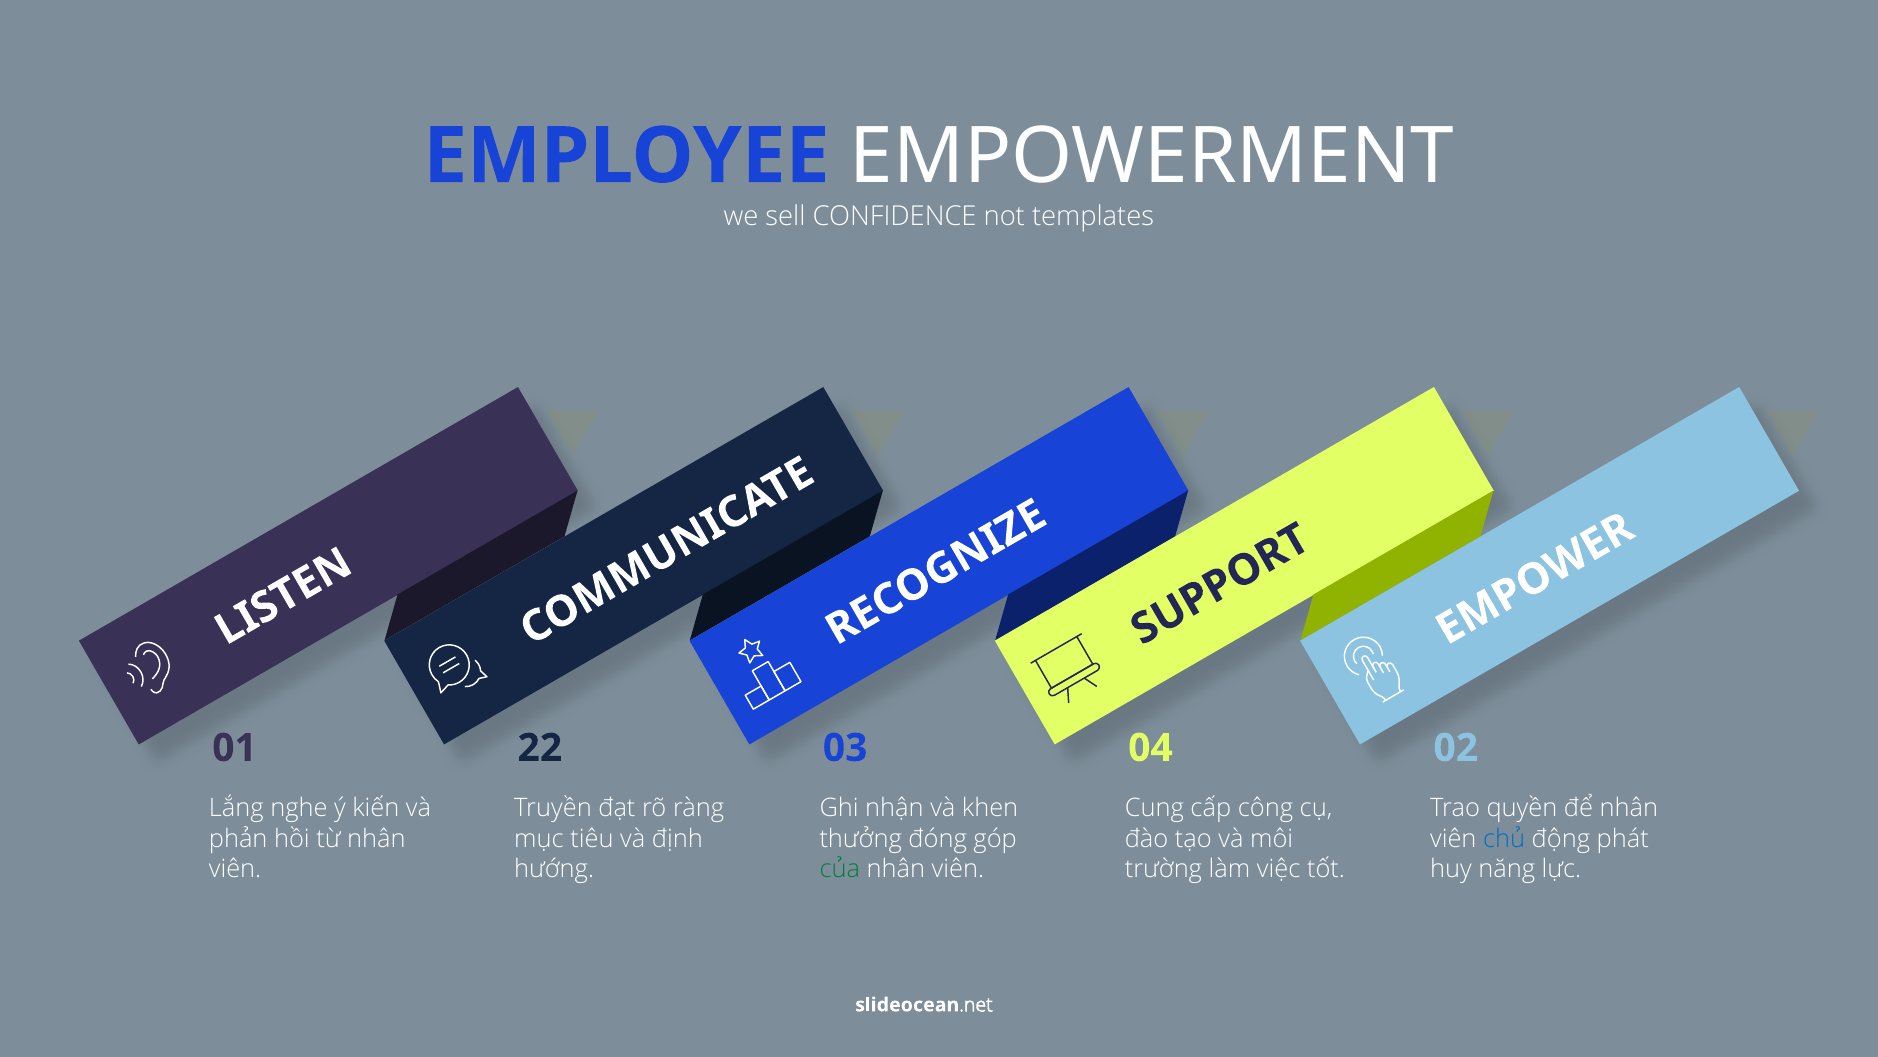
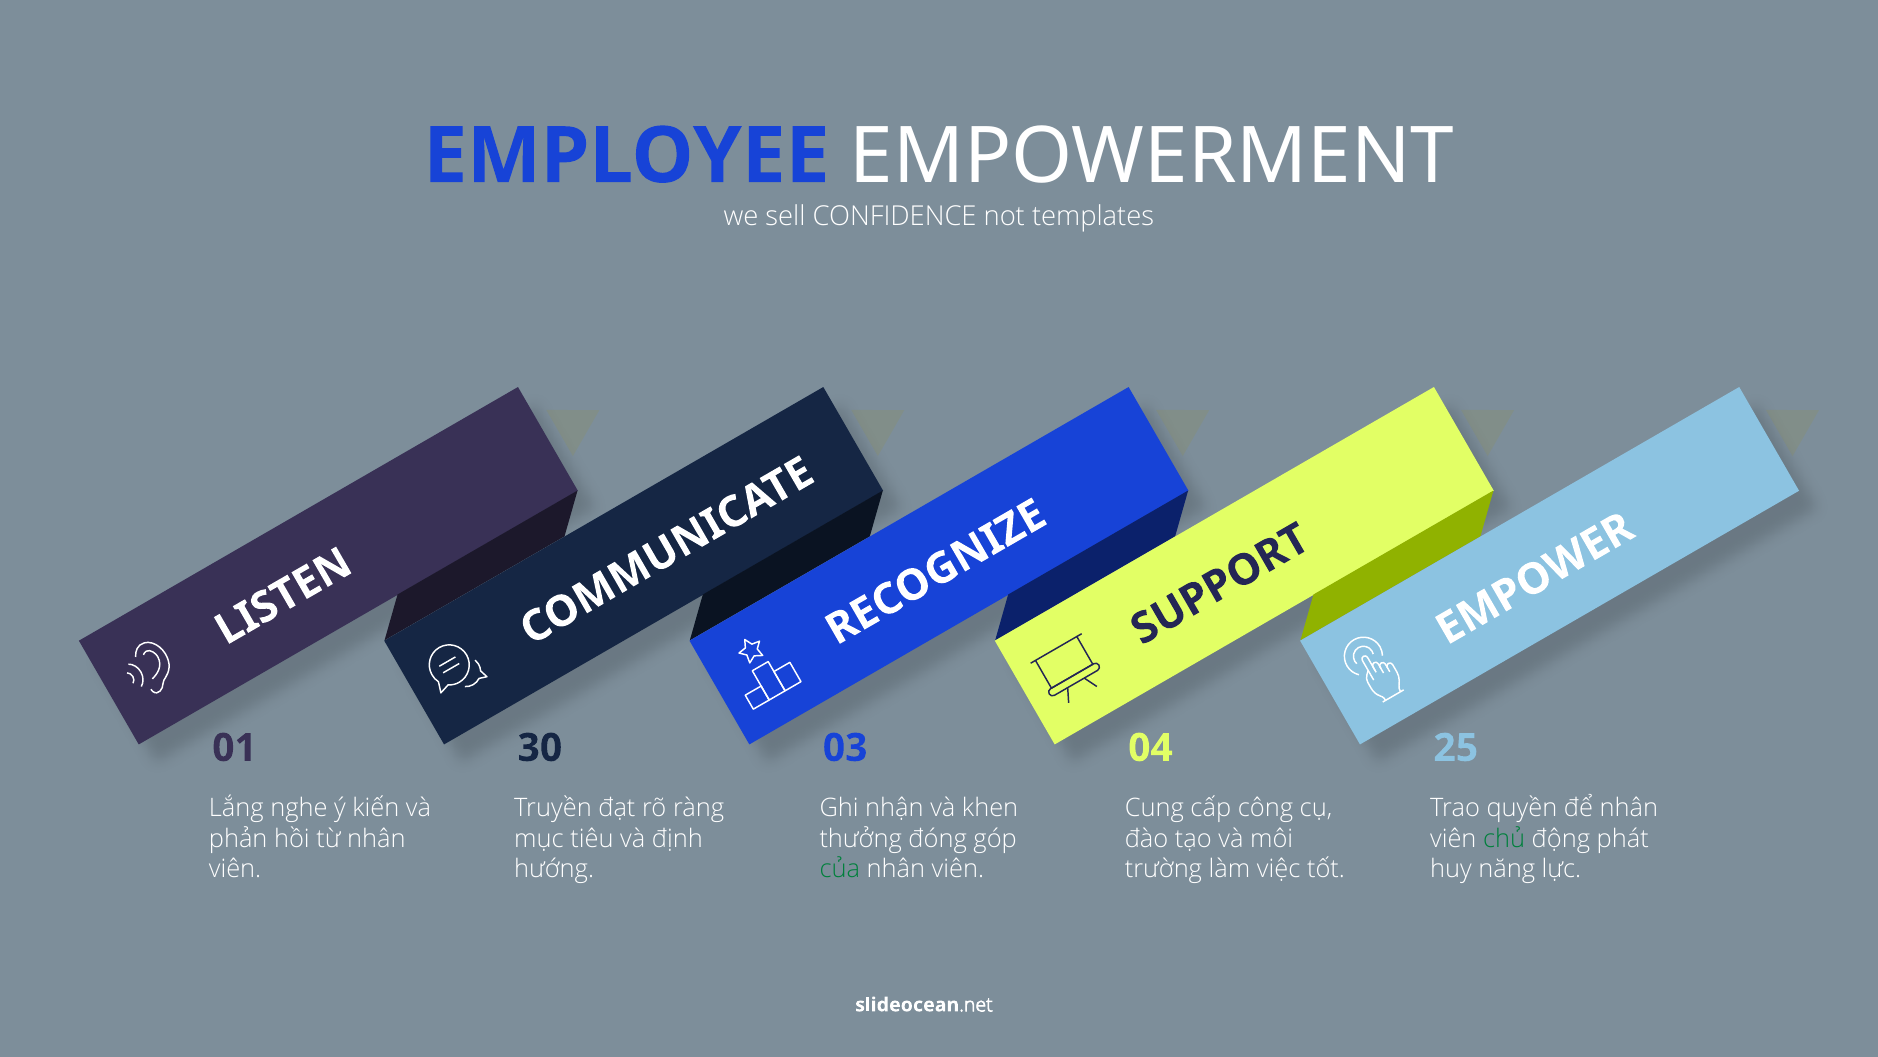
22: 22 -> 30 (540, 748)
02: 02 -> 25 (1456, 748)
chủ colour: blue -> green (1504, 838)
